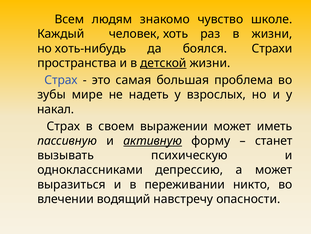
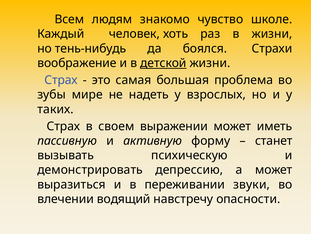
хоть-нибудь: хоть-нибудь -> тень-нибудь (91, 48)
пространства: пространства -> воображение (77, 63)
накал: накал -> таких (56, 109)
активную underline: present -> none (153, 140)
одноклассниками: одноклассниками -> демонстрировать (90, 169)
никто: никто -> звуки (252, 184)
